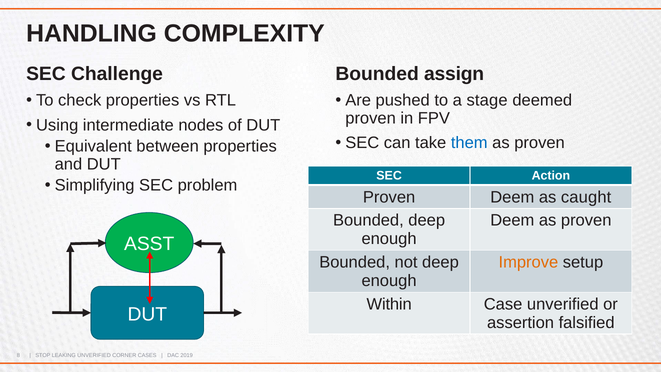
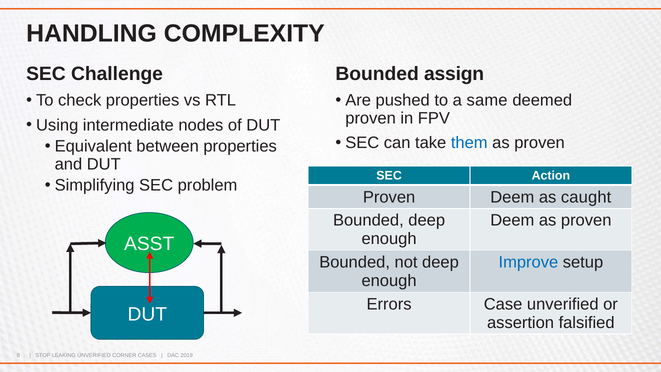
stage: stage -> same (487, 100)
Improve colour: orange -> blue (528, 262)
Within: Within -> Errors (389, 304)
